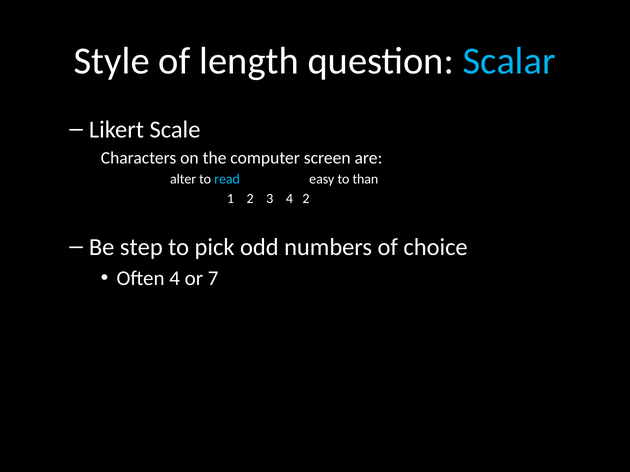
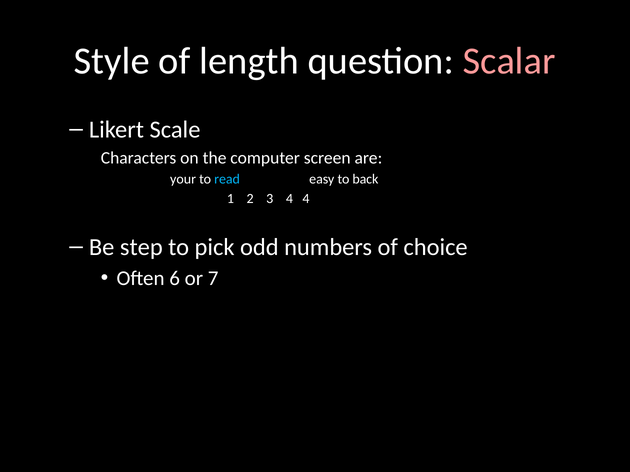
Scalar colour: light blue -> pink (509, 61)
alter: alter -> your (183, 179)
than: than -> back (365, 179)
4 2: 2 -> 4 (306, 199)
Often 4: 4 -> 6 (175, 279)
